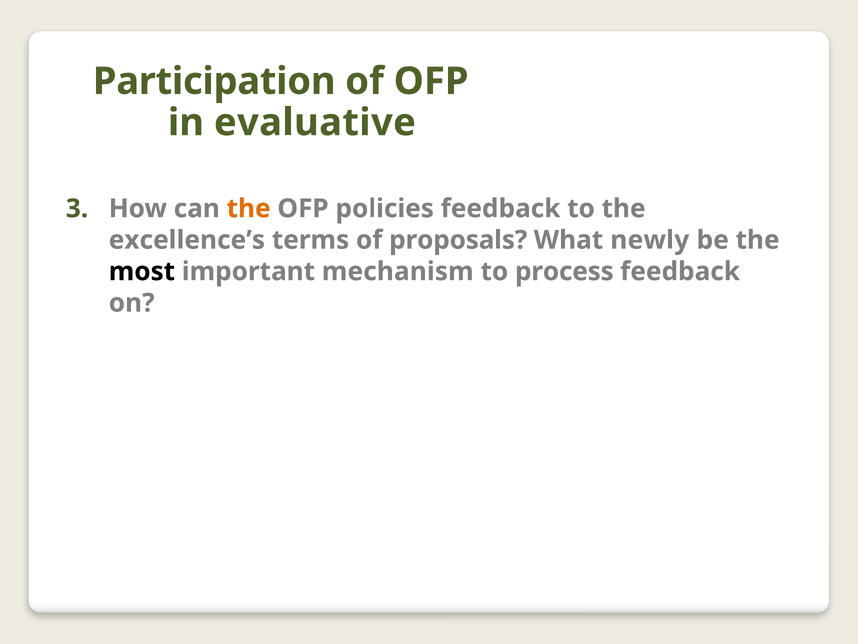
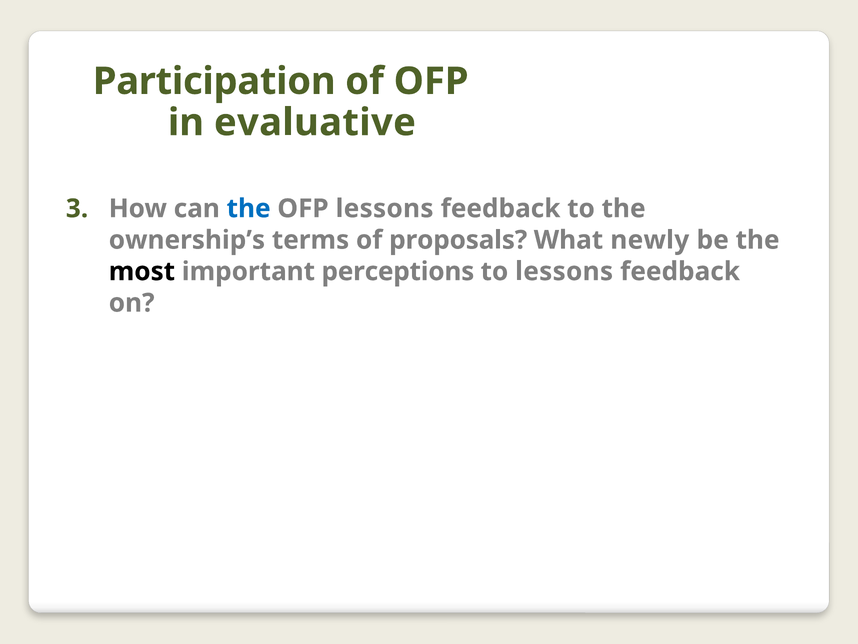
the colour: orange -> blue (249, 208)
OFP policies: policies -> lessons (385, 208)
excellence’s: excellence’s -> ownership’s (187, 240)
mechanism: mechanism -> perceptions (398, 271)
to process: process -> lessons (564, 271)
